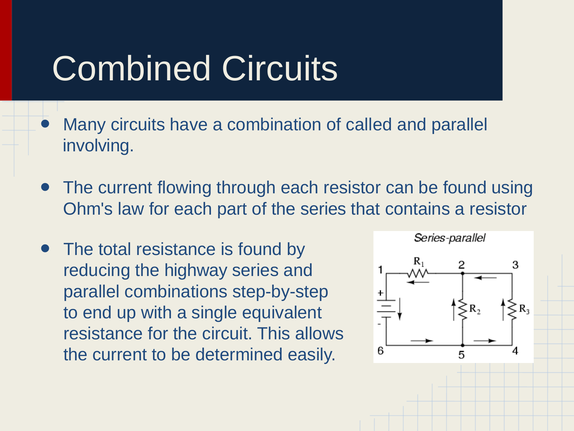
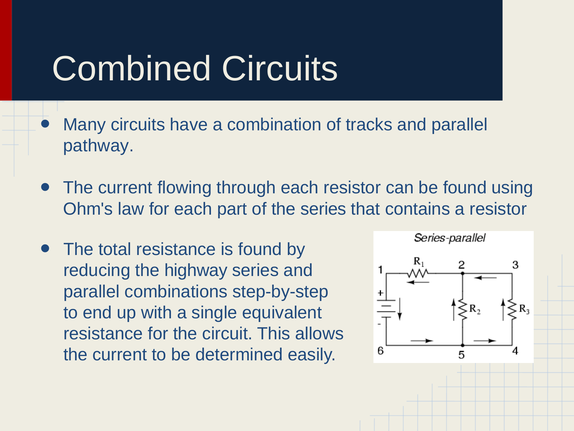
called: called -> tracks (369, 124)
involving: involving -> pathway (99, 146)
